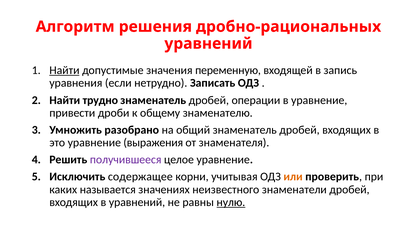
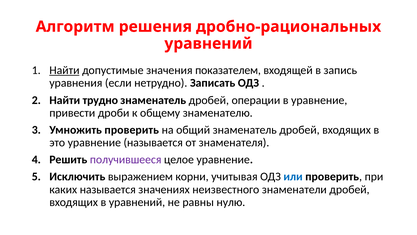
переменную: переменную -> показателем (228, 70)
Умножить разобрано: разобрано -> проверить (132, 130)
уравнение выражения: выражения -> называется (153, 142)
содержащее: содержащее -> выражением (140, 176)
или colour: orange -> blue (293, 176)
нулю underline: present -> none (231, 202)
